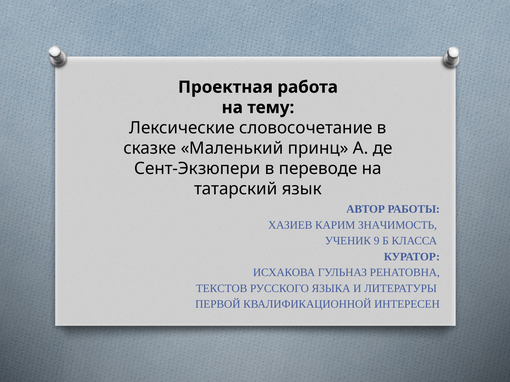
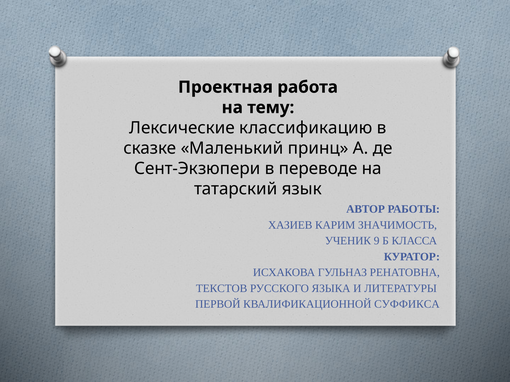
словосочетание: словосочетание -> классификацию (306, 128)
ИНТЕРЕСЕН: ИНТЕРЕСЕН -> СУФФИКСА (407, 305)
